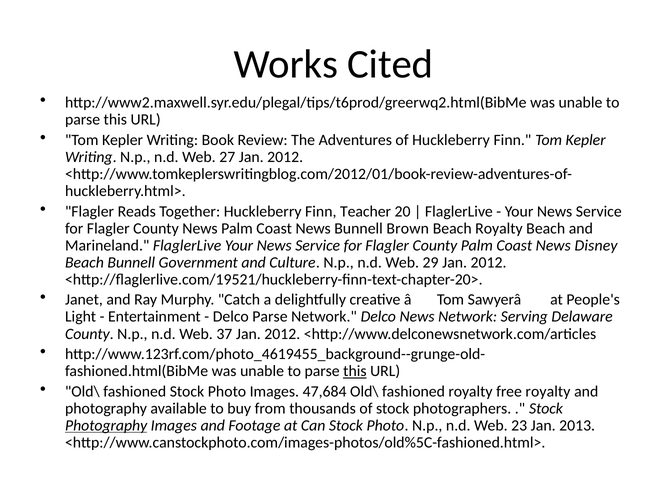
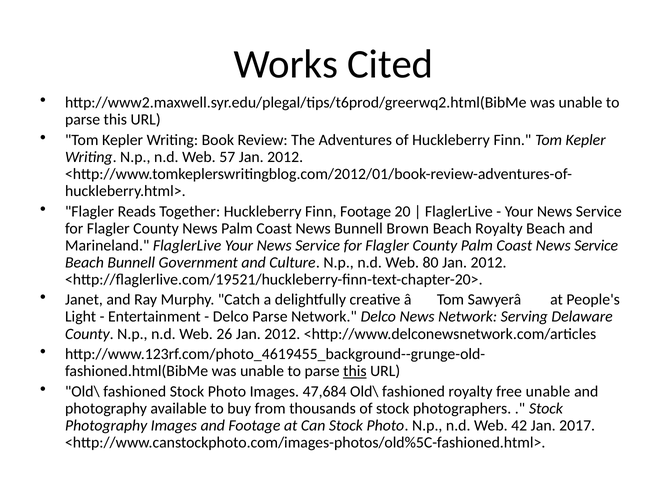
27: 27 -> 57 (227, 157)
Finn Teacher: Teacher -> Footage (366, 212)
Coast News Disney: Disney -> Service (596, 246)
29: 29 -> 80 (431, 263)
37: 37 -> 26 (224, 334)
free royalty: royalty -> unable (548, 392)
Photography underline: present -> none (106, 426)
23: 23 -> 42 (519, 426)
2013: 2013 -> 2017 (577, 426)
